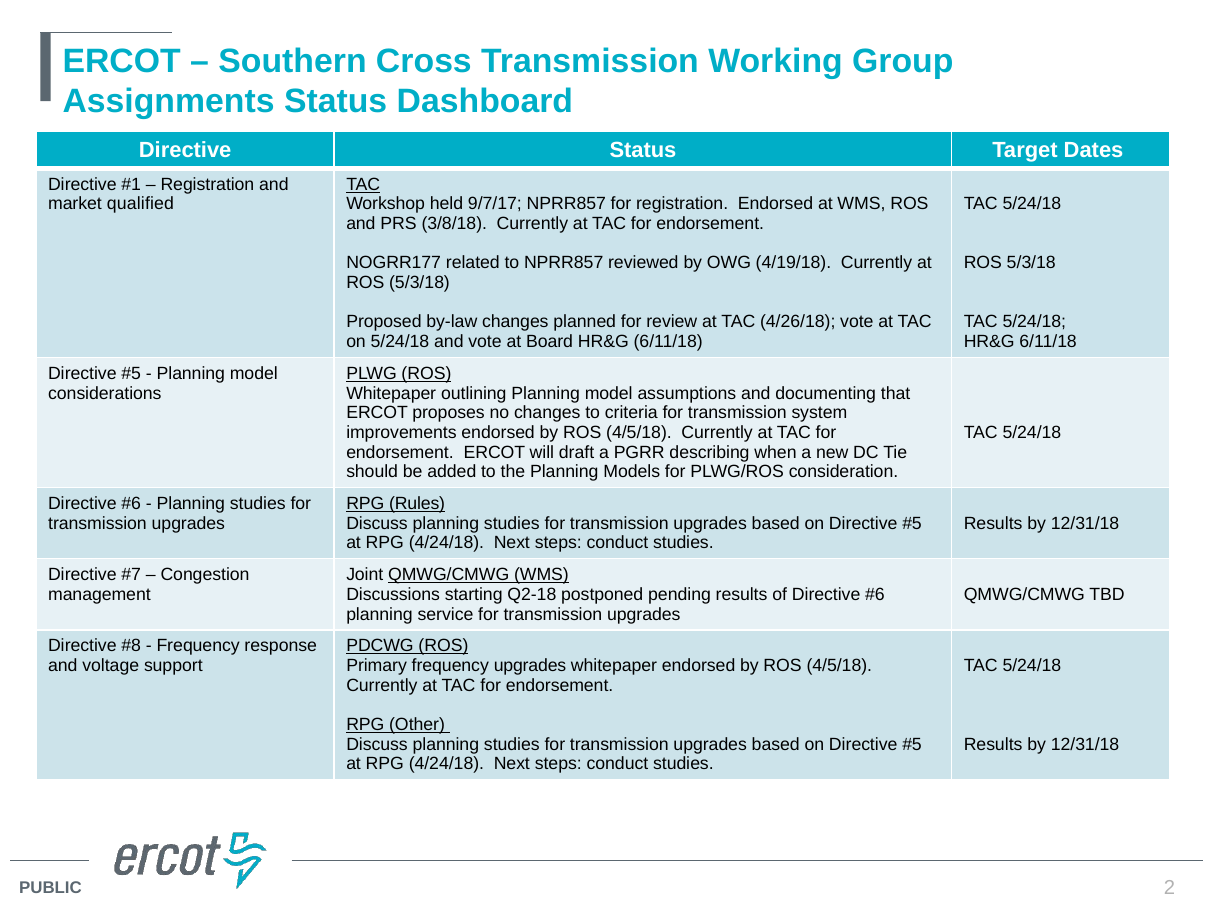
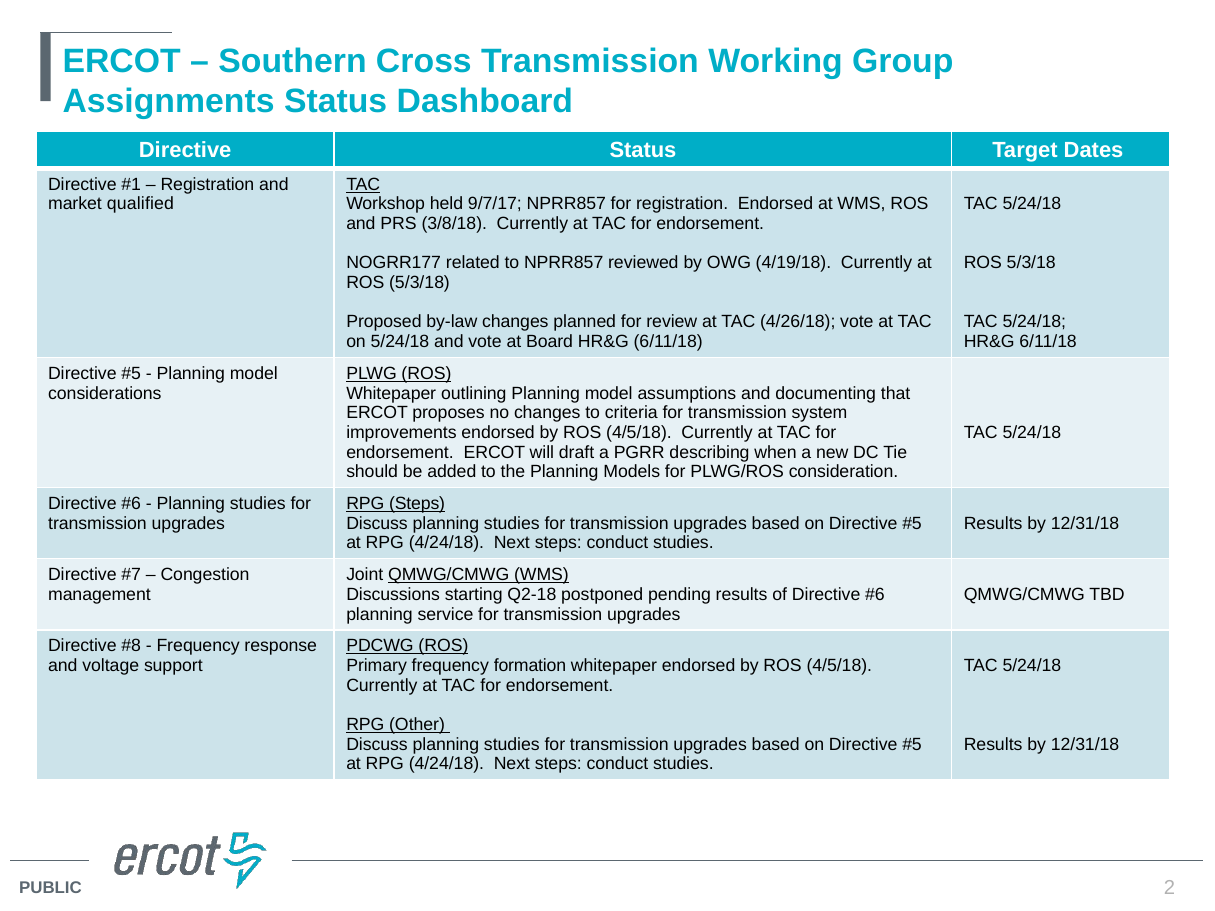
RPG Rules: Rules -> Steps (417, 504)
frequency upgrades: upgrades -> formation (530, 666)
